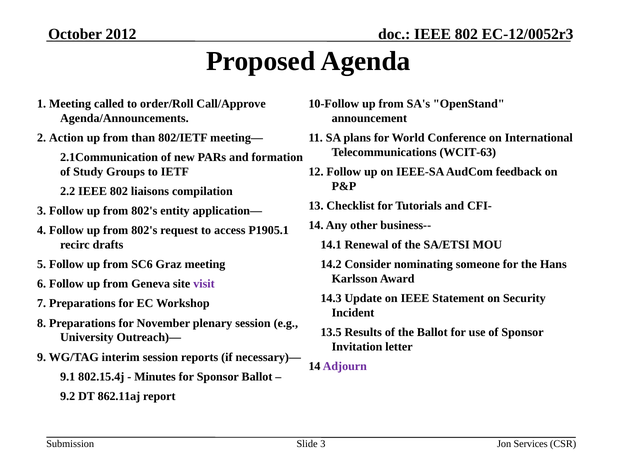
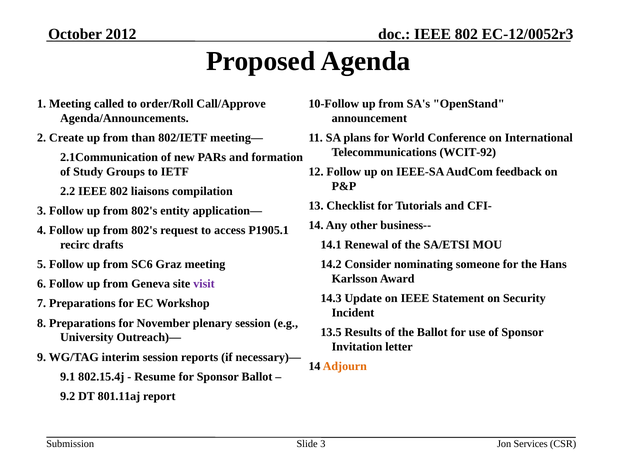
Action: Action -> Create (66, 138)
WCIT-63: WCIT-63 -> WCIT-92 (468, 152)
Adjourn colour: purple -> orange (345, 366)
Minutes: Minutes -> Resume (155, 376)
862.11aj: 862.11aj -> 801.11aj (119, 396)
